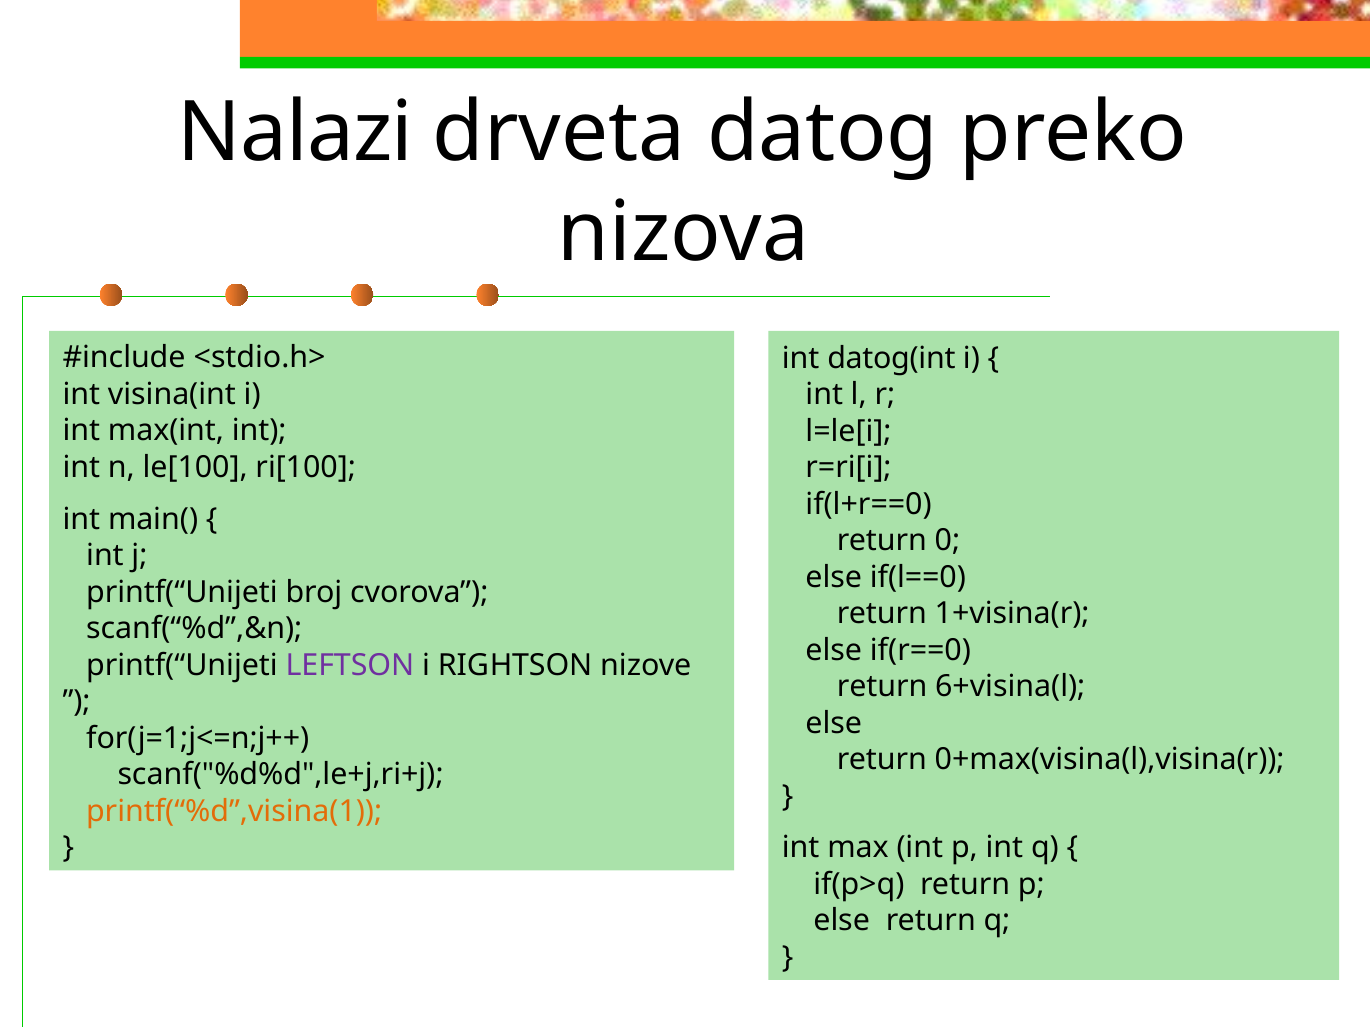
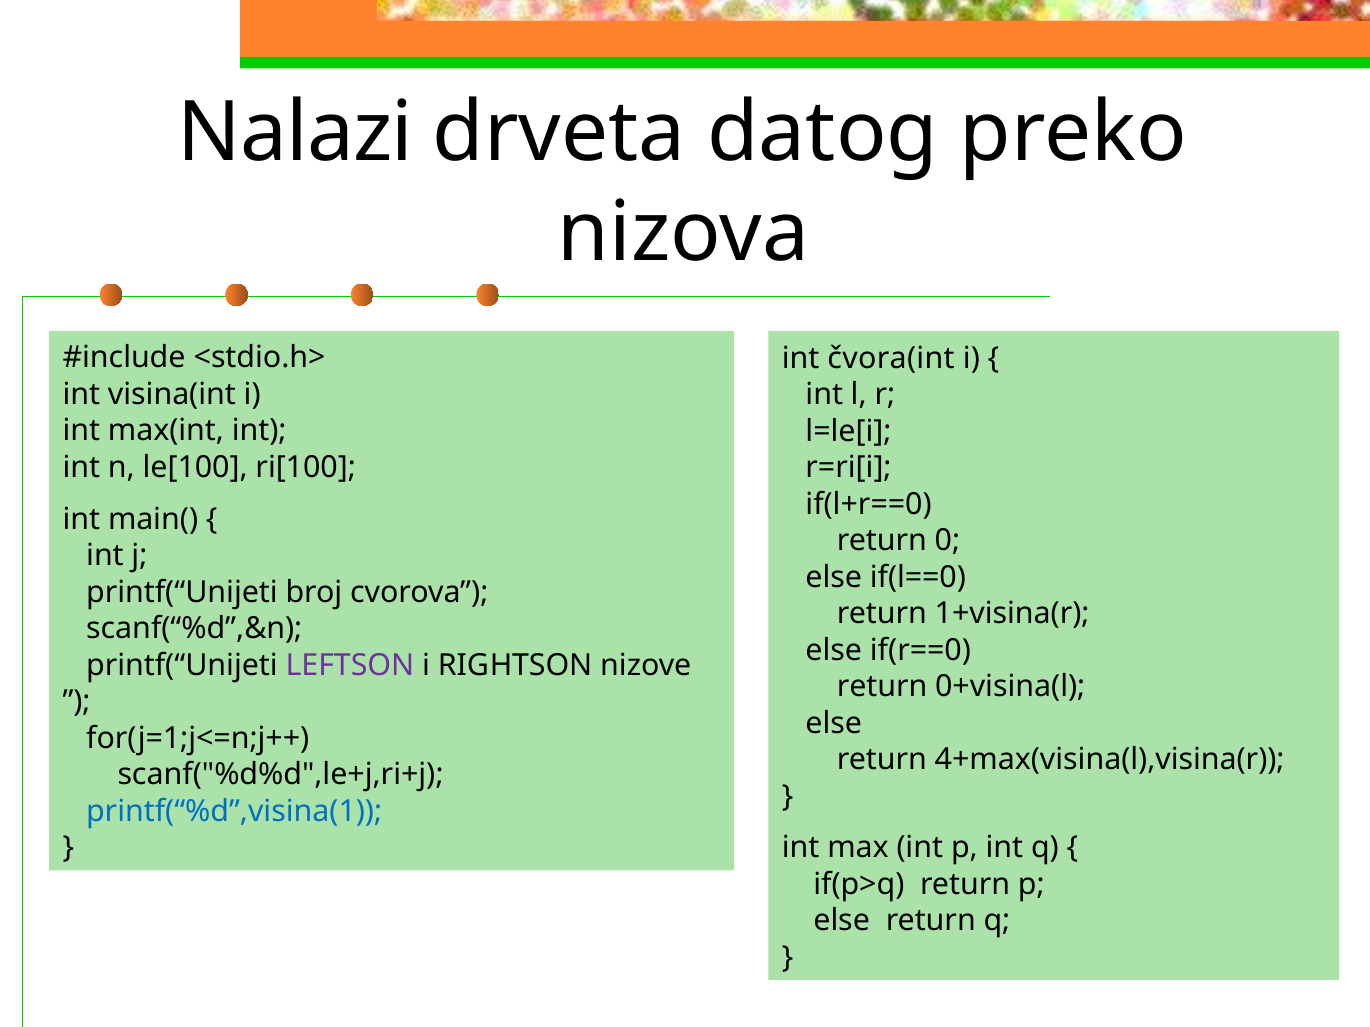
datog(int: datog(int -> čvora(int (891, 358)
6+visina(l: 6+visina(l -> 0+visina(l (1010, 687)
0+max(visina(l),visina(r: 0+max(visina(l),visina(r -> 4+max(visina(l),visina(r (1110, 760)
printf(“%d”,visina(1 colour: orange -> blue (234, 812)
